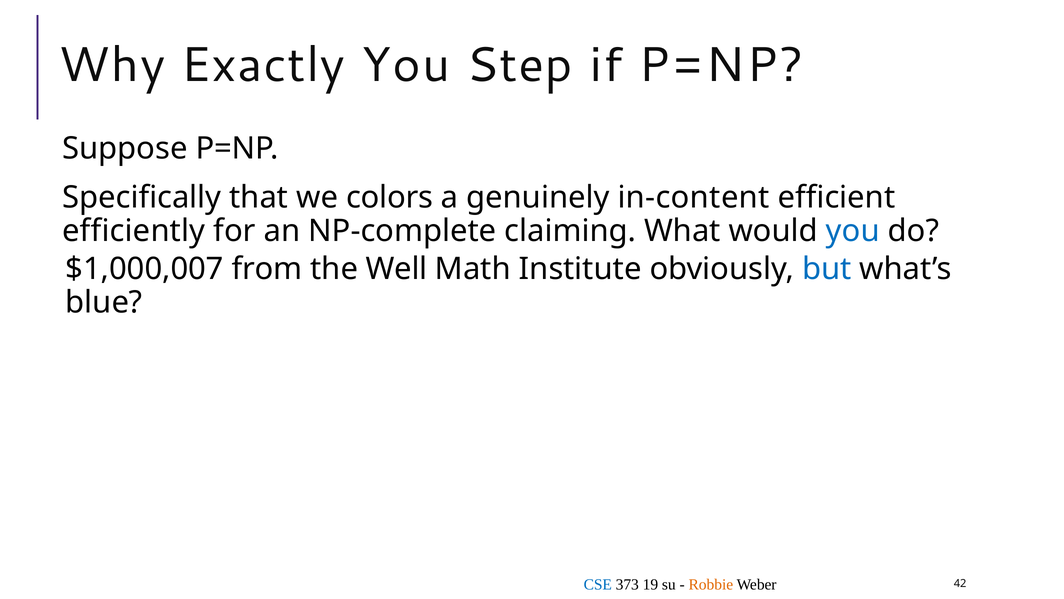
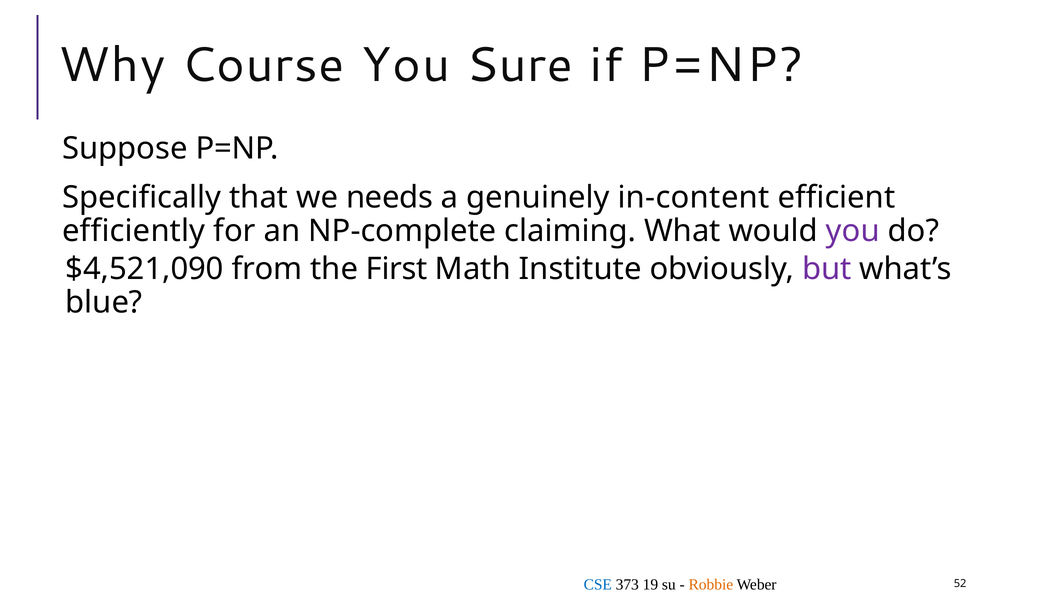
Exactly: Exactly -> Course (263, 65)
Step: Step -> Sure (520, 65)
colors: colors -> needs (390, 197)
you colour: blue -> purple (853, 231)
$1,000,007: $1,000,007 -> $4,521,090 (145, 269)
Well: Well -> First (397, 269)
but colour: blue -> purple (827, 269)
42: 42 -> 52 (960, 583)
